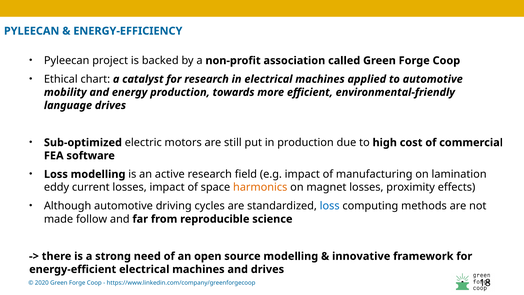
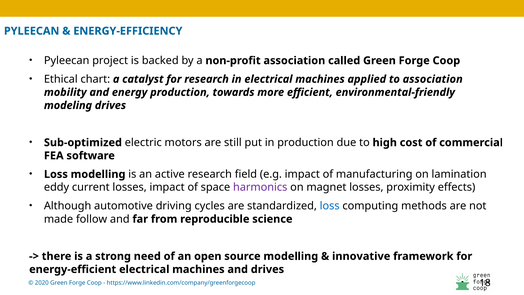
to automotive: automotive -> association (433, 79)
language: language -> modeling (68, 105)
harmonics colour: orange -> purple (260, 187)
